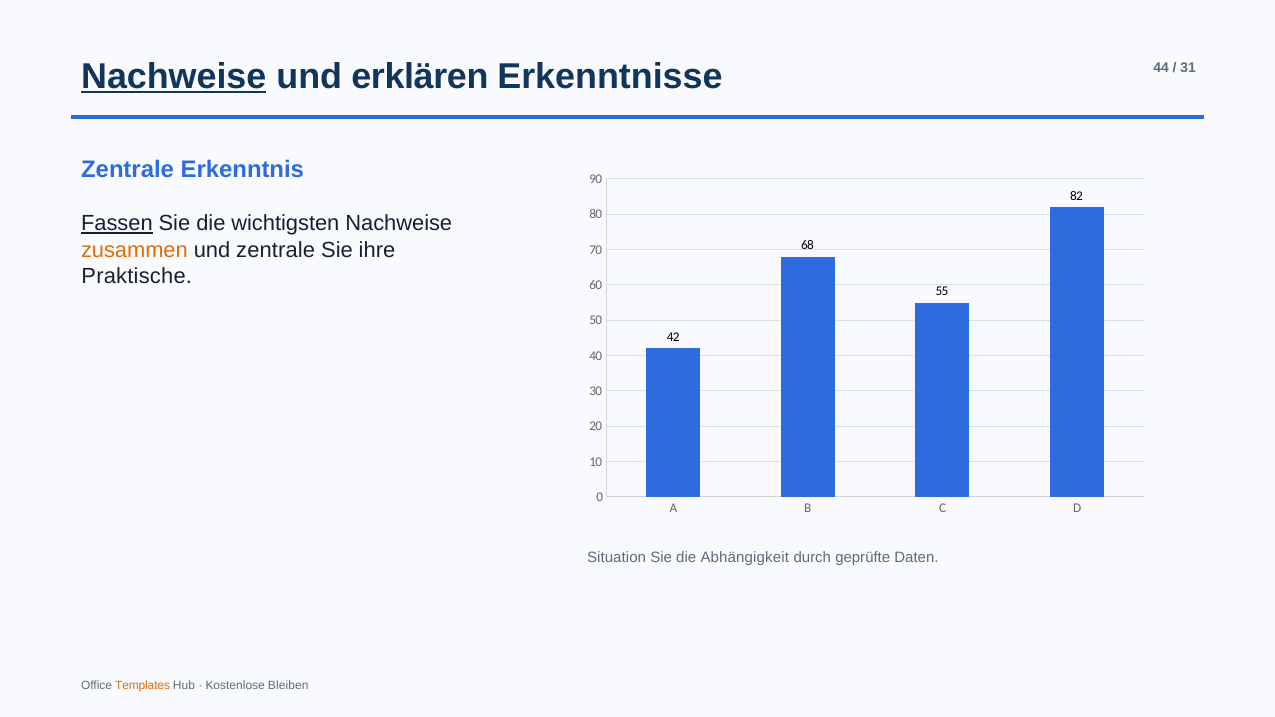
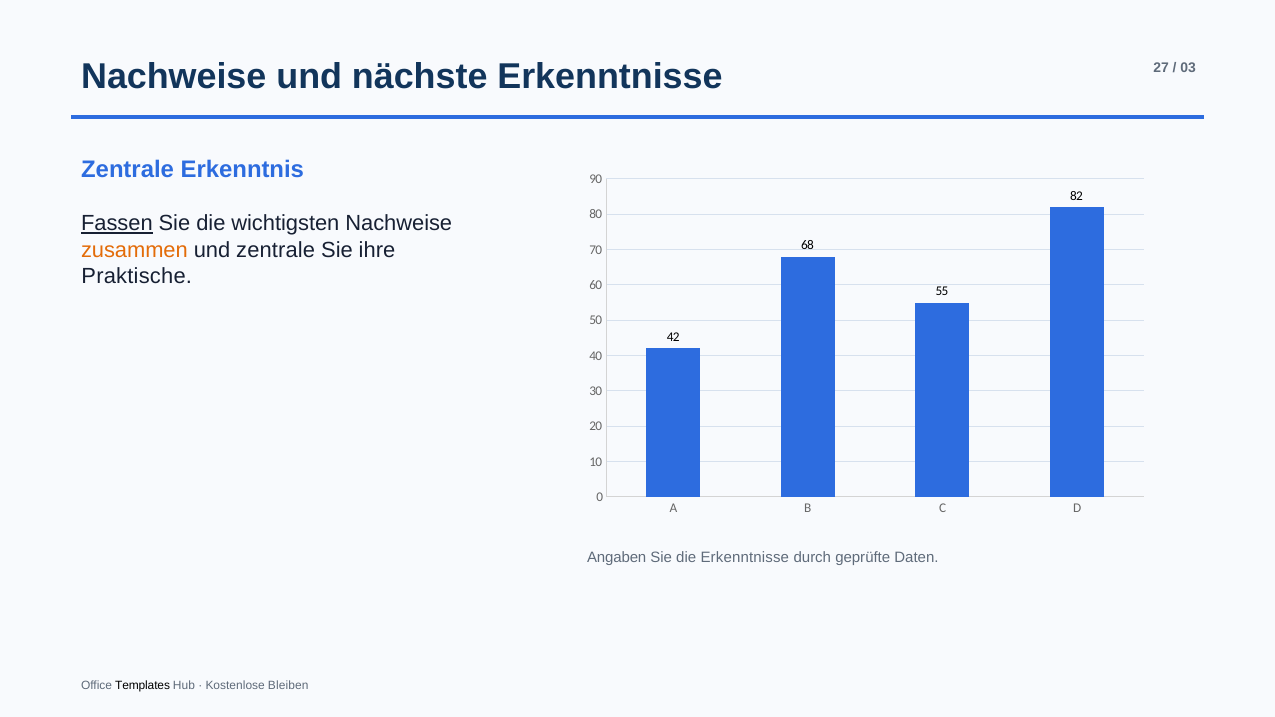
Nachweise underline: present -> none (174, 77)
erklären: erklären -> nächste (420, 77)
44: 44 -> 27 (1161, 68)
31: 31 -> 03 (1188, 68)
Situation: Situation -> Angaben (617, 558)
die Abhängigkeit: Abhängigkeit -> Erkenntnisse (745, 558)
Templates colour: orange -> black (143, 686)
